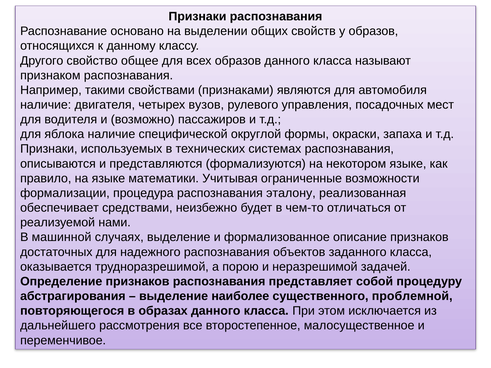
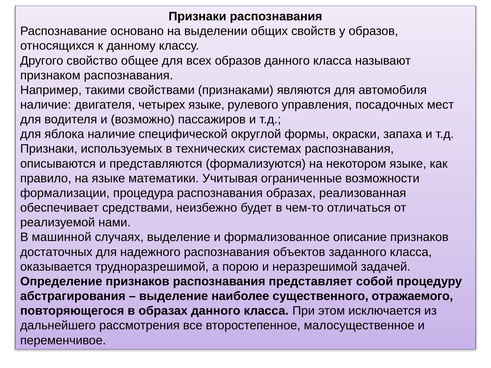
четырех вузов: вузов -> языке (206, 105)
распознавания эталону: эталону -> образах (291, 193)
проблемной: проблемной -> отражаемого (412, 296)
